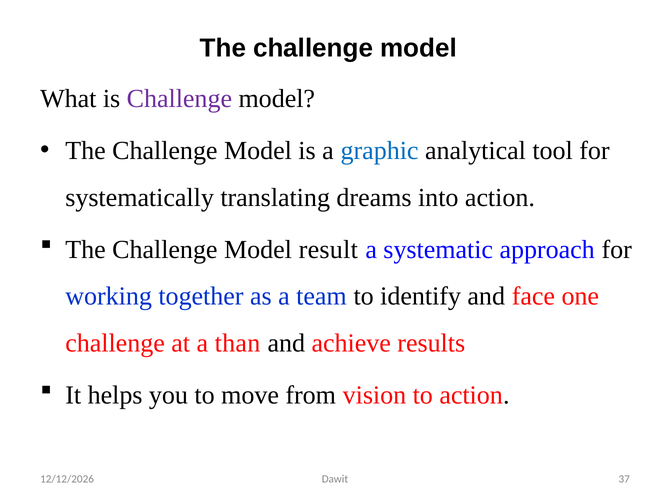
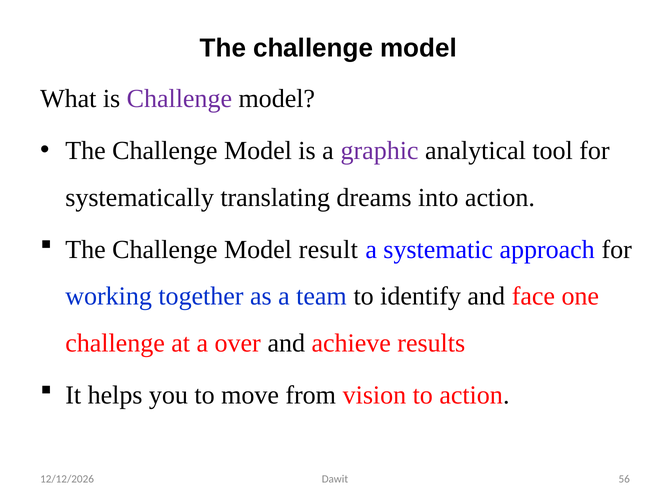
graphic colour: blue -> purple (380, 151)
than: than -> over (238, 343)
37: 37 -> 56 (624, 480)
